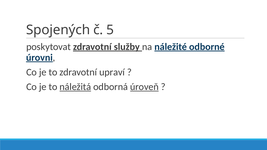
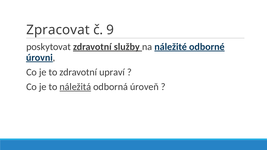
Spojených: Spojených -> Zpracovat (58, 30)
5: 5 -> 9 (110, 30)
úroveň underline: present -> none (144, 87)
